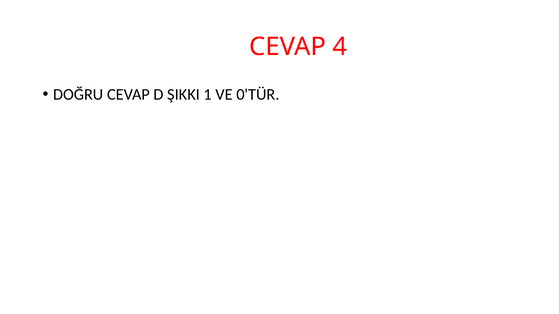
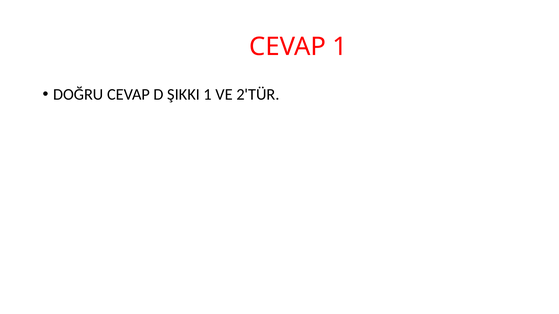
CEVAP 4: 4 -> 1 (340, 47)
0'TÜR: 0'TÜR -> 2'TÜR (258, 94)
